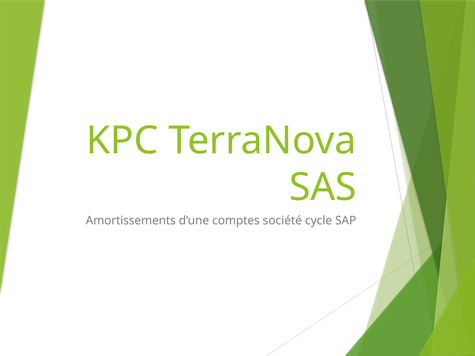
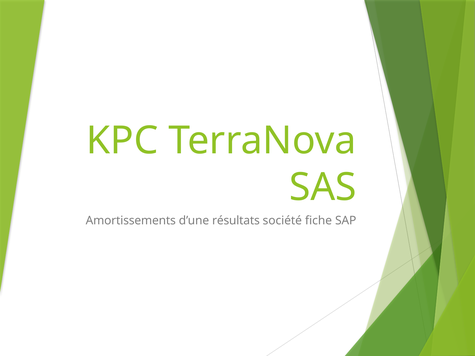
comptes: comptes -> résultats (236, 221)
cycle: cycle -> fiche (319, 221)
